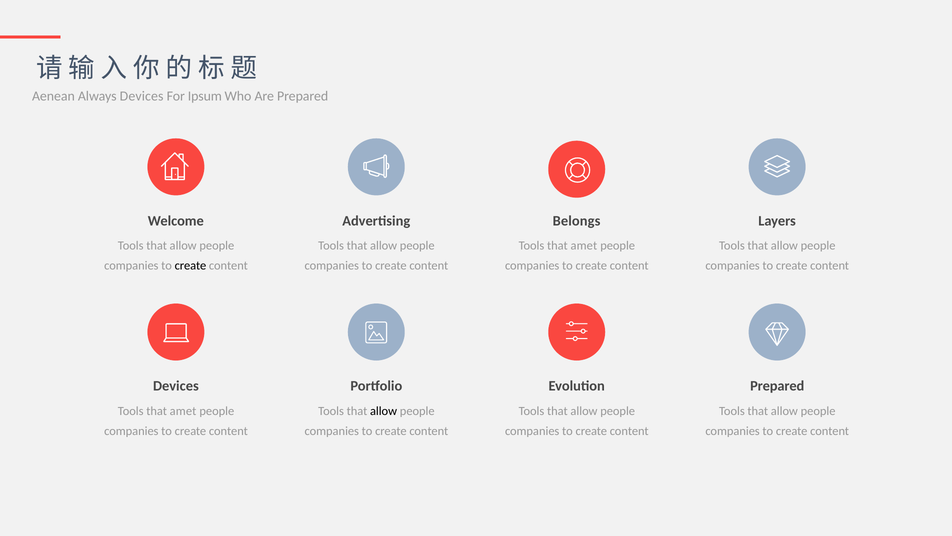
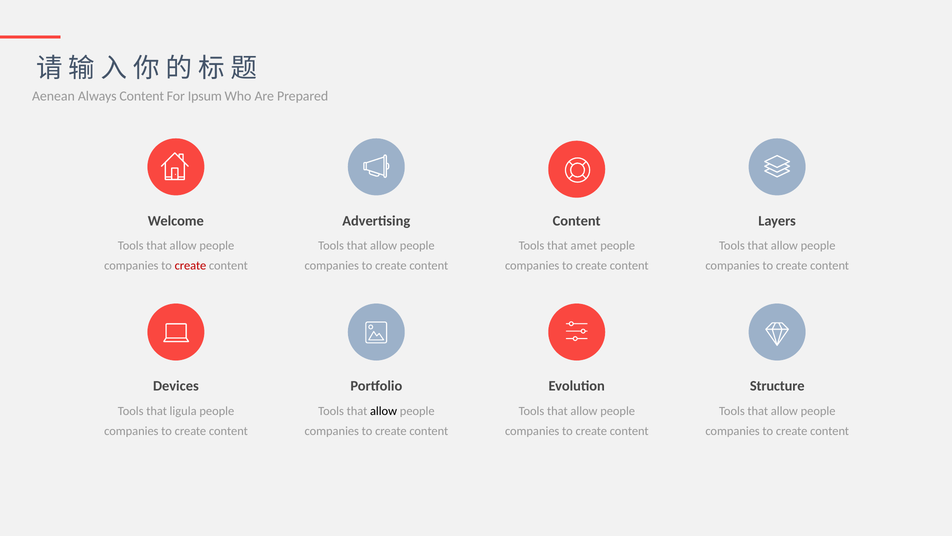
Always Devices: Devices -> Content (142, 96)
Belongs: Belongs -> Content (577, 221)
create colour: black -> red (190, 266)
Prepared: Prepared -> Structure (777, 386)
amet: amet -> ligula (183, 411)
